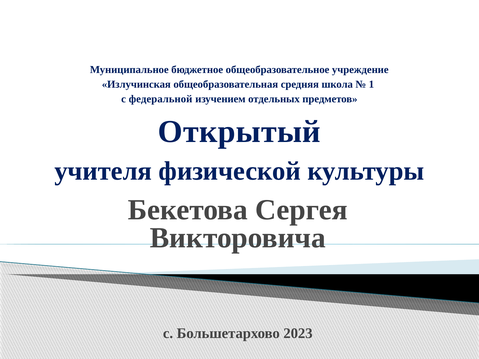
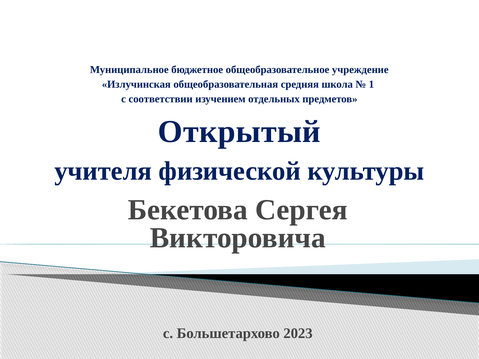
федеральной: федеральной -> соответствии (161, 99)
